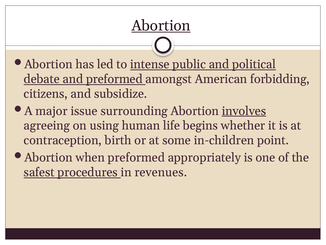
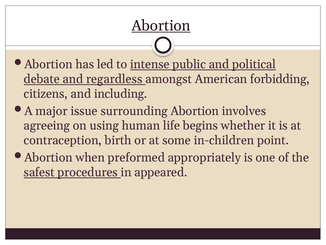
and preformed: preformed -> regardless (114, 79)
subsidize: subsidize -> including (121, 94)
involves underline: present -> none (244, 111)
revenues: revenues -> appeared (161, 172)
